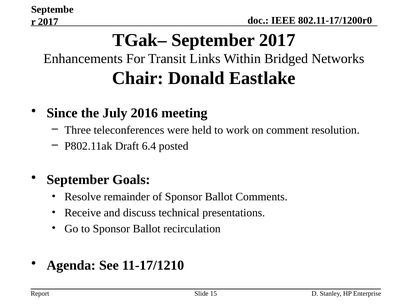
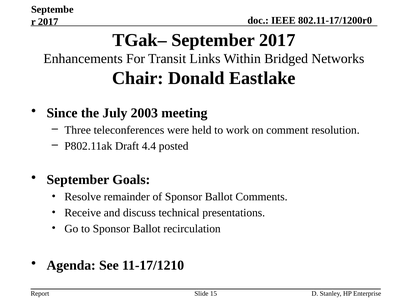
2016: 2016 -> 2003 (144, 113)
6.4: 6.4 -> 4.4 (149, 146)
